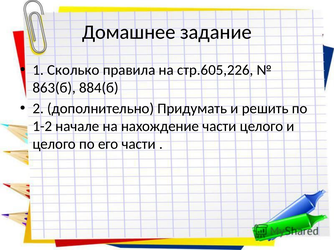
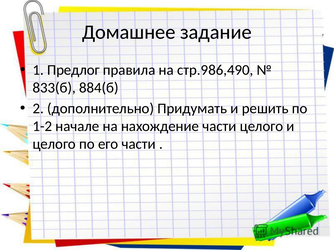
Сколько: Сколько -> Предлог (73, 70)
стр.605,226: стр.605,226 -> стр.986,490 (215, 70)
863(б: 863(б -> 833(б (54, 88)
